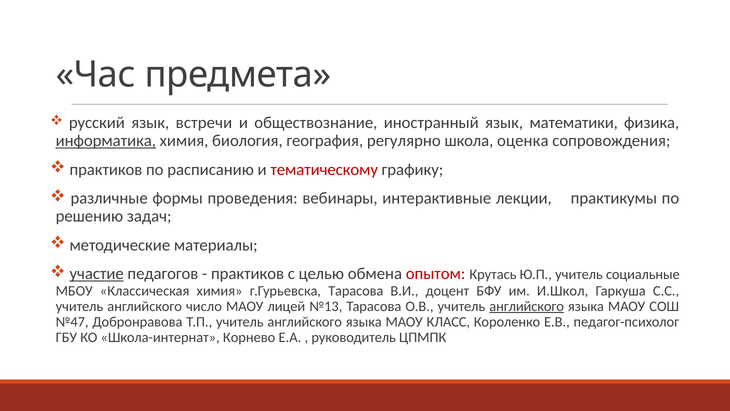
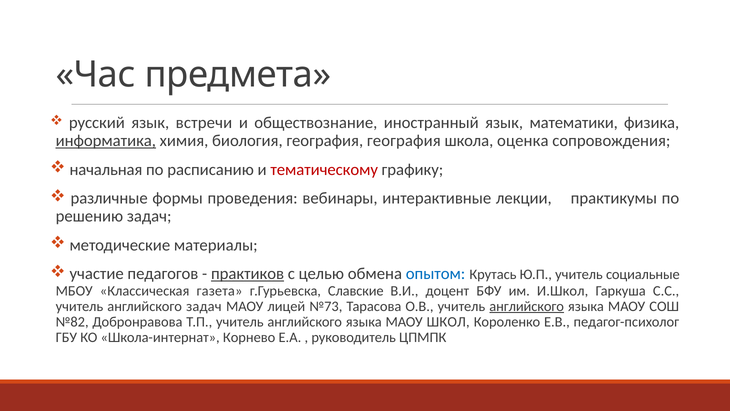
география регулярно: регулярно -> география (404, 141)
практиков: практиков -> начальная (106, 169)
участие underline: present -> none (97, 274)
практиков underline: none -> present (248, 274)
опытом colour: red -> blue (436, 274)
Классическая химия: химия -> газета (220, 291)
г.Гурьевска Тарасова: Тарасова -> Славские (356, 291)
английского число: число -> задач (204, 306)
№13: №13 -> №73 (326, 306)
№47: №47 -> №82 (72, 322)
КЛАСС: КЛАСС -> ШКОЛ (448, 322)
